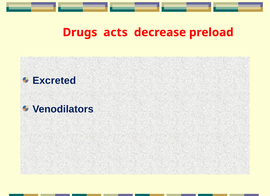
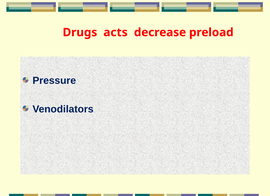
Excreted: Excreted -> Pressure (54, 81)
